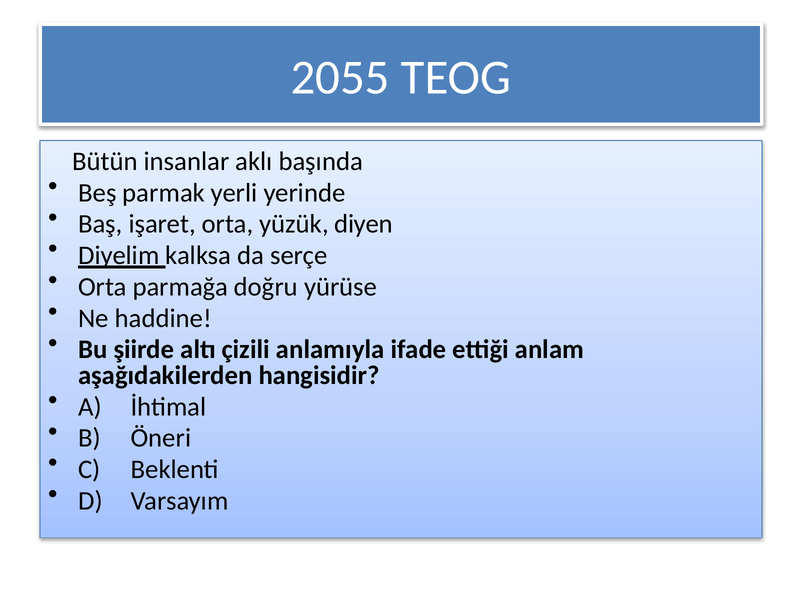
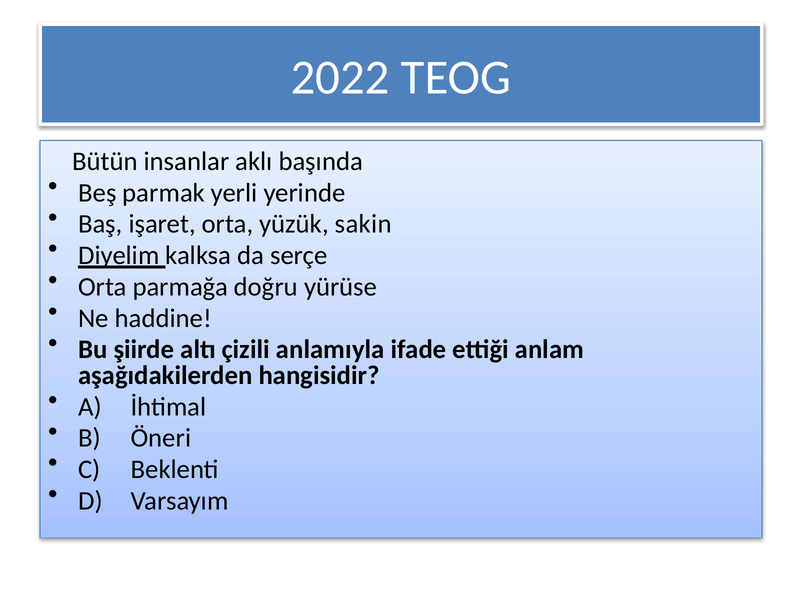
2055: 2055 -> 2022 (340, 78)
diyen: diyen -> sakin (363, 224)
